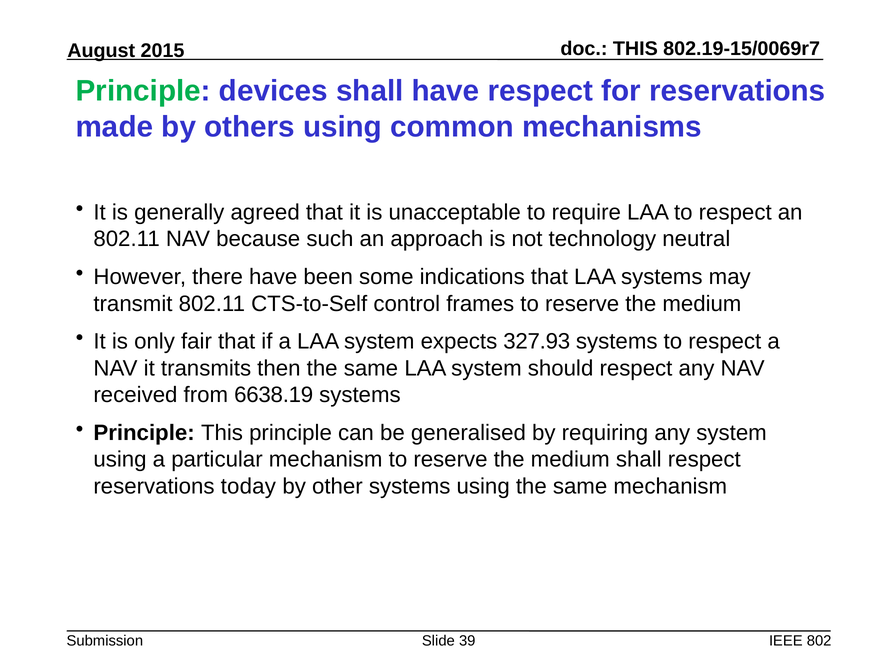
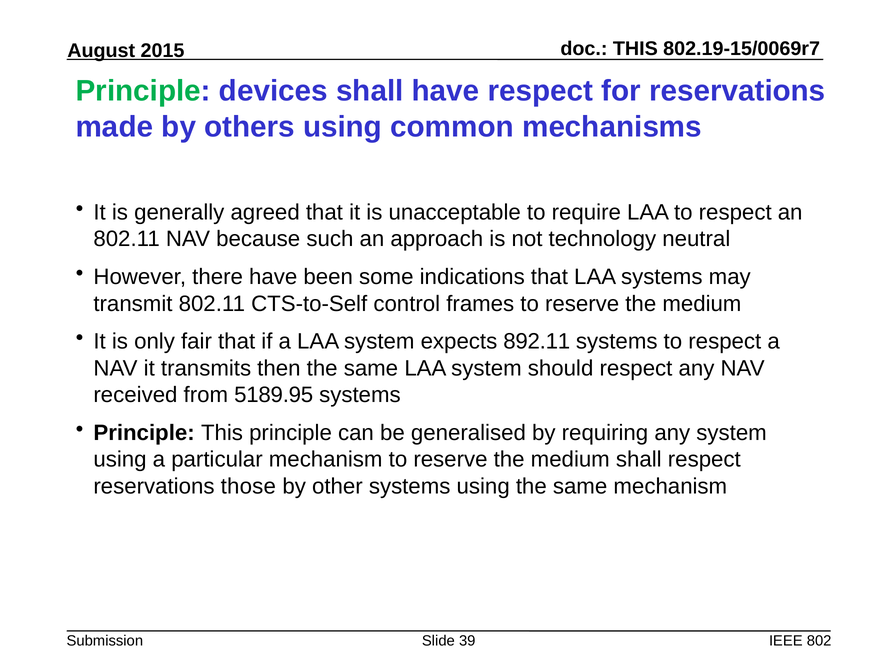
327.93: 327.93 -> 892.11 (537, 341)
6638.19: 6638.19 -> 5189.95 (274, 395)
today: today -> those (248, 486)
